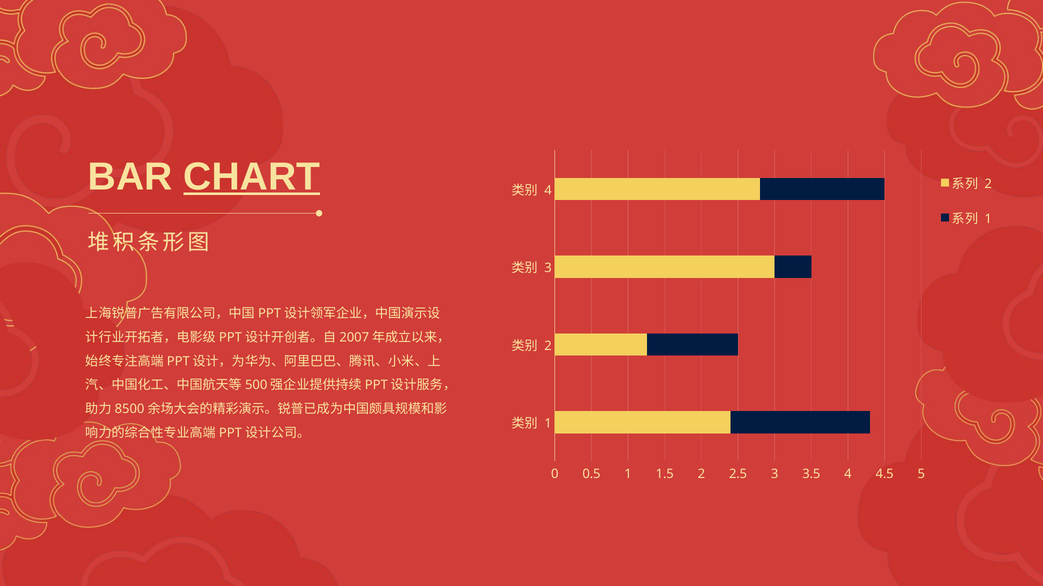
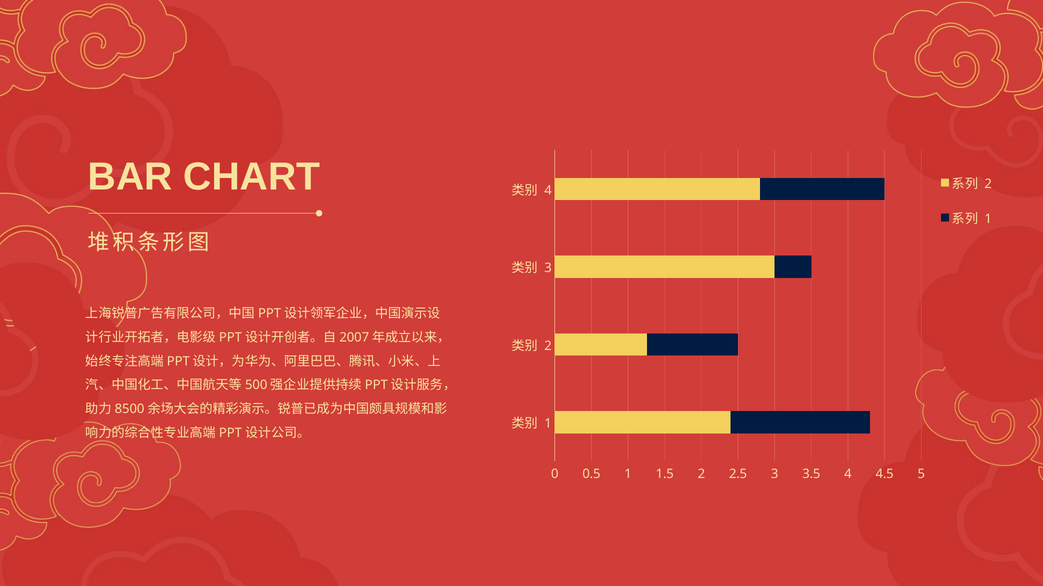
CHART underline: present -> none (252, 177)
